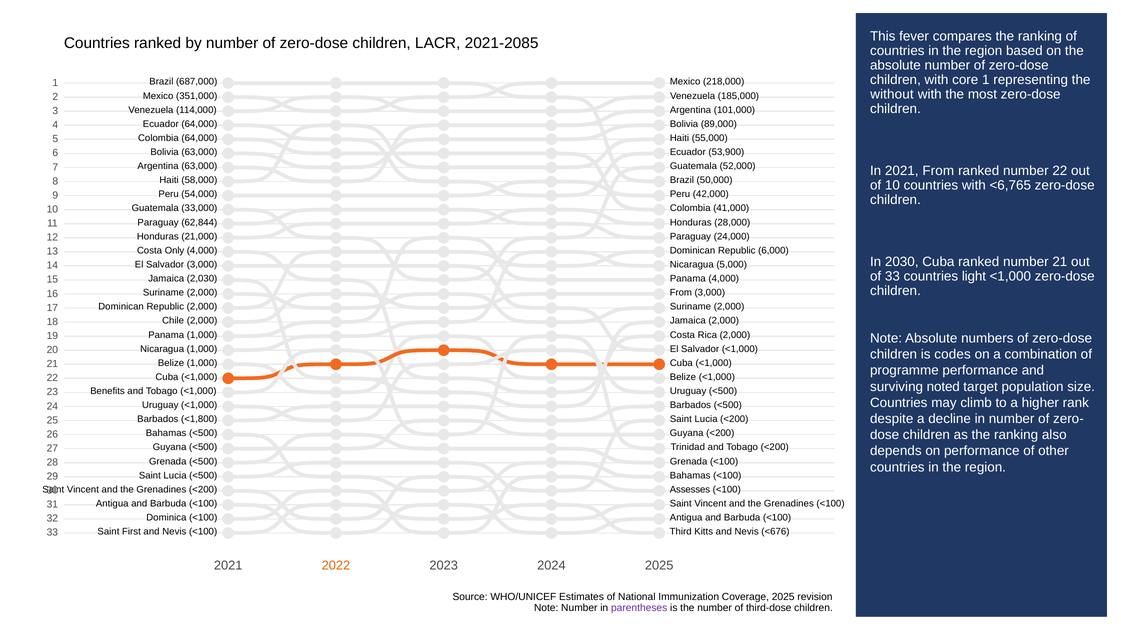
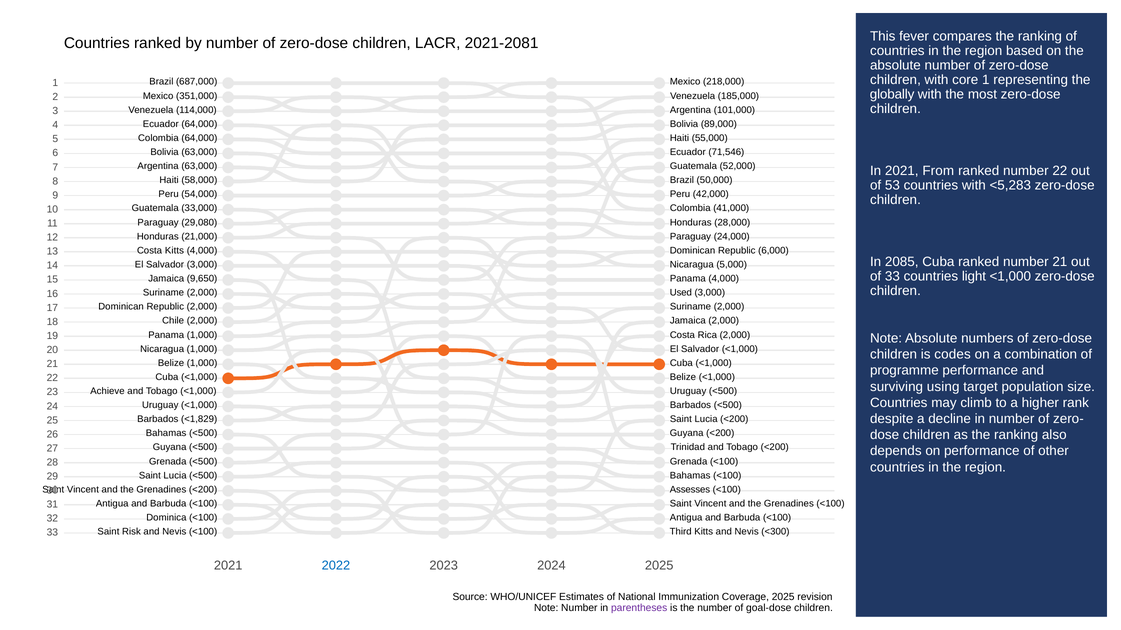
2021-2085: 2021-2085 -> 2021-2081 (502, 43)
without: without -> globally (892, 95)
53,900: 53,900 -> 71,546 (726, 152)
of 10: 10 -> 53 (892, 186)
<6,765: <6,765 -> <5,283 (1010, 186)
62,844: 62,844 -> 29,080 (199, 223)
Costa Only: Only -> Kitts (174, 251)
2030: 2030 -> 2085 (902, 262)
2,030: 2,030 -> 9,650 (202, 279)
From: From -> Used (681, 293)
noted: noted -> using (943, 387)
Benefits: Benefits -> Achieve (107, 391)
<1,800: <1,800 -> <1,829 (199, 420)
First: First -> Risk (131, 532)
<676: <676 -> <300 (775, 532)
2022 colour: orange -> blue (336, 566)
third-dose: third-dose -> goal-dose (769, 609)
